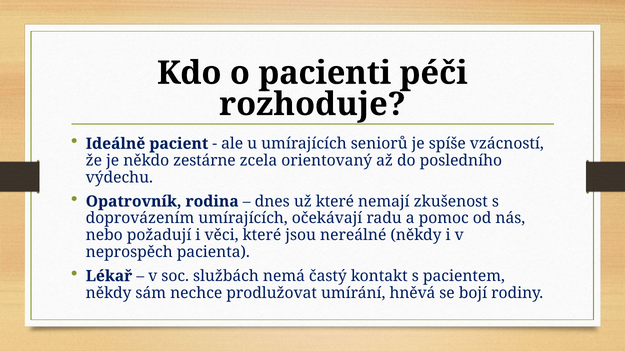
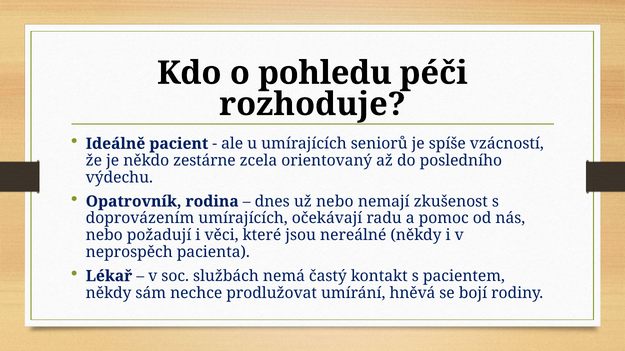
pacienti: pacienti -> pohledu (325, 73)
už které: které -> nebo (335, 202)
